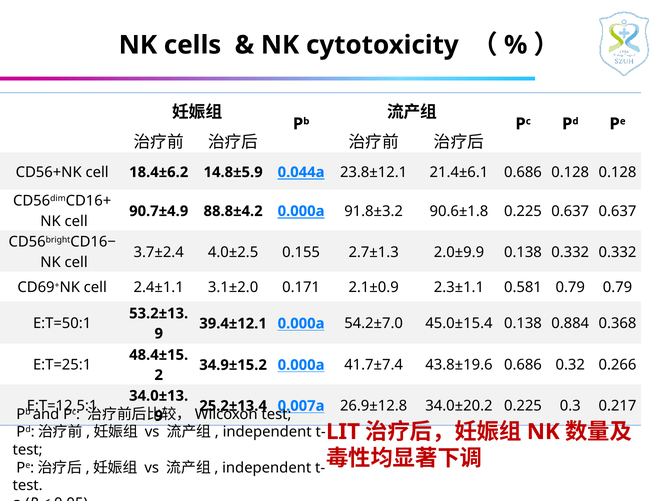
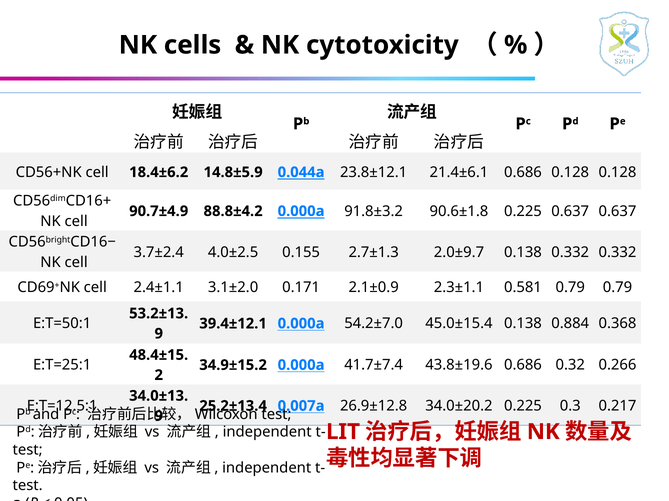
2.0±9.9: 2.0±9.9 -> 2.0±9.7 (459, 253)
